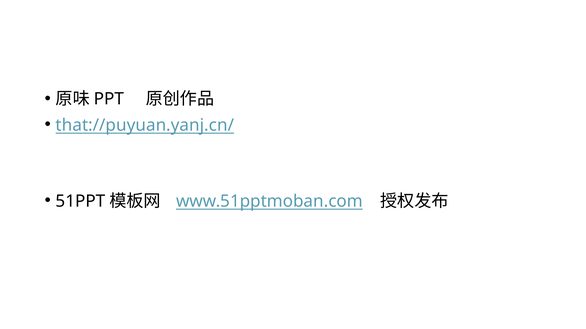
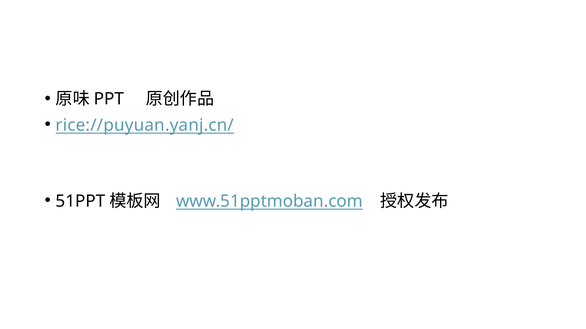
that://puyuan.yanj.cn/: that://puyuan.yanj.cn/ -> rice://puyuan.yanj.cn/ (145, 126)
